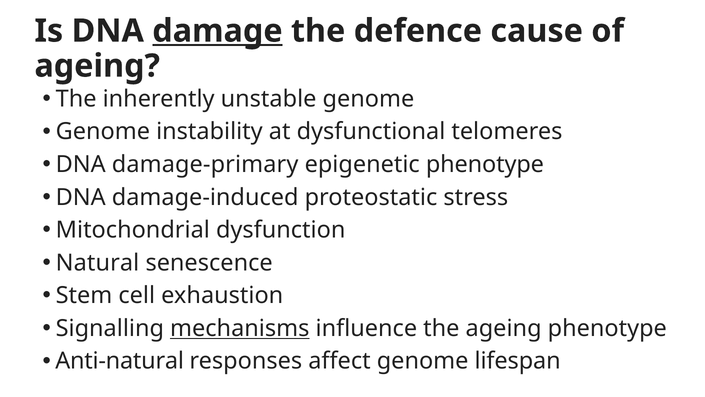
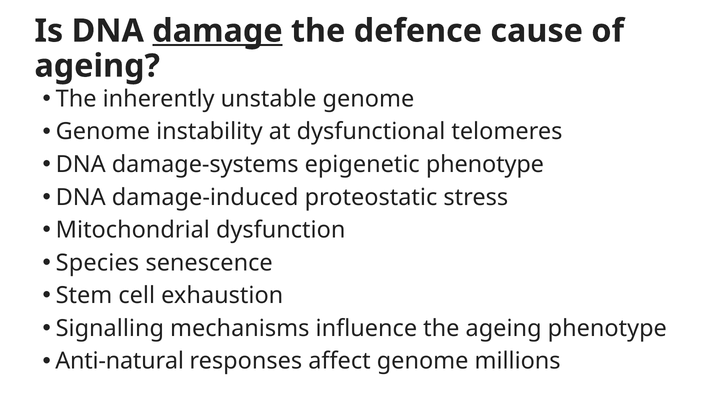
damage-primary: damage-primary -> damage-systems (205, 164)
Natural: Natural -> Species (97, 263)
mechanisms underline: present -> none (240, 328)
lifespan: lifespan -> millions (518, 361)
